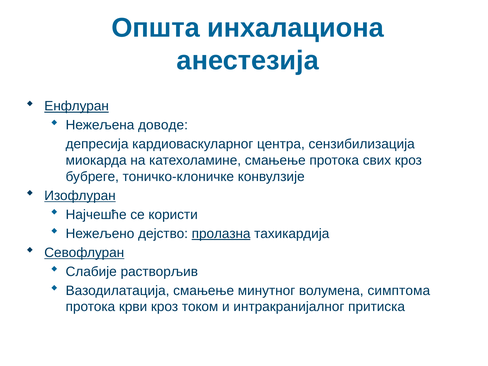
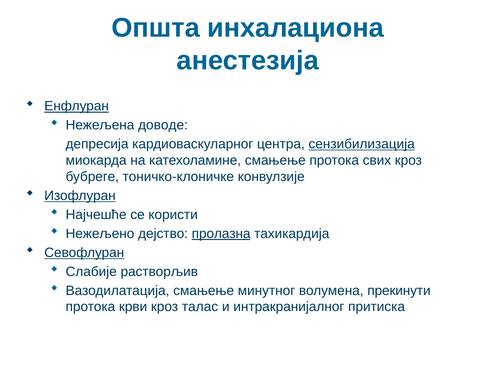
сензибилизација underline: none -> present (362, 144)
симптома: симптома -> прекинути (399, 291)
током: током -> талас (200, 307)
